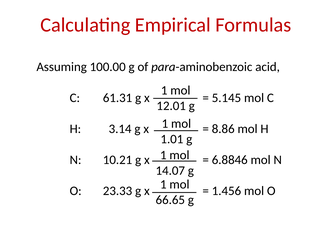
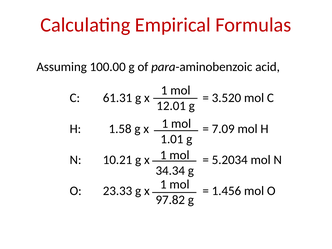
5.145: 5.145 -> 3.520 (226, 98)
3.14: 3.14 -> 1.58 (120, 129)
8.86: 8.86 -> 7.09 (223, 129)
6.8846: 6.8846 -> 5.2034 (230, 160)
14.07: 14.07 -> 34.34 (170, 171)
66.65: 66.65 -> 97.82 (170, 200)
